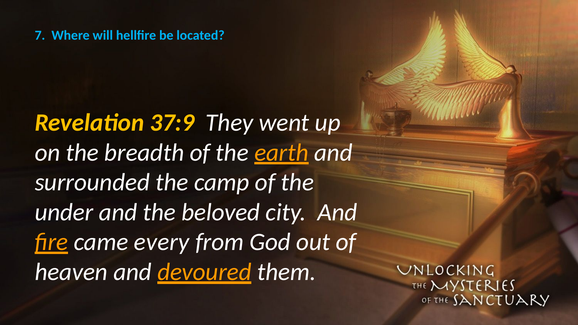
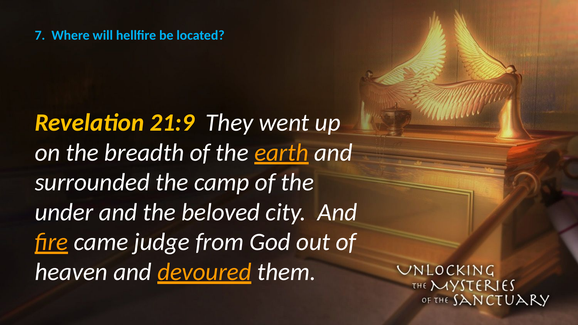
37:9: 37:9 -> 21:9 (172, 123)
every: every -> judge (162, 242)
